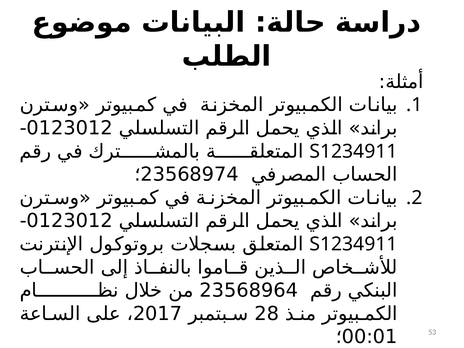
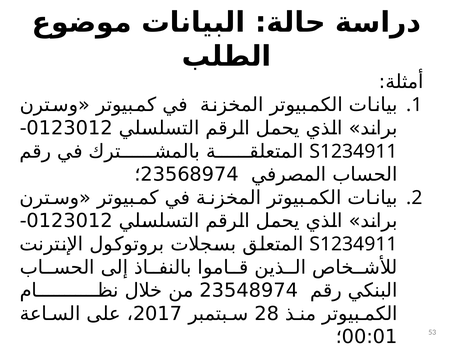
23568964: 23568964 -> 23548974 (249, 291)
